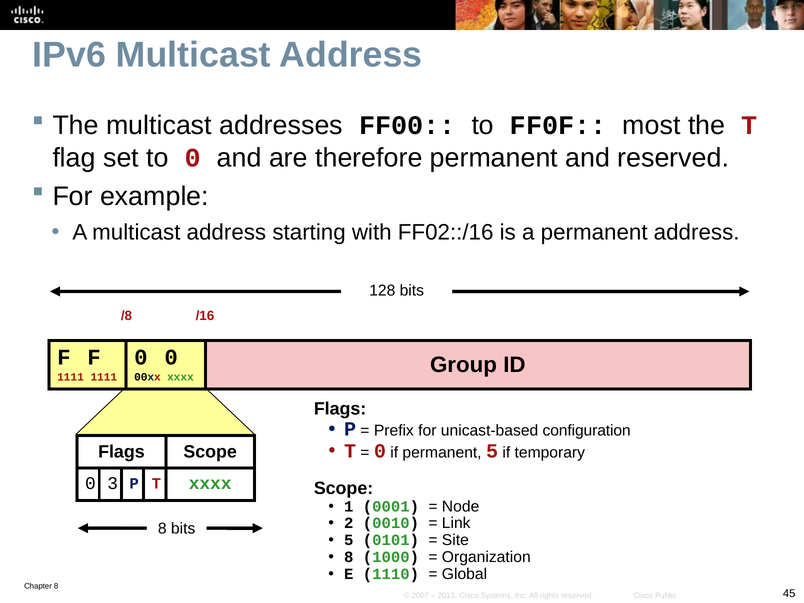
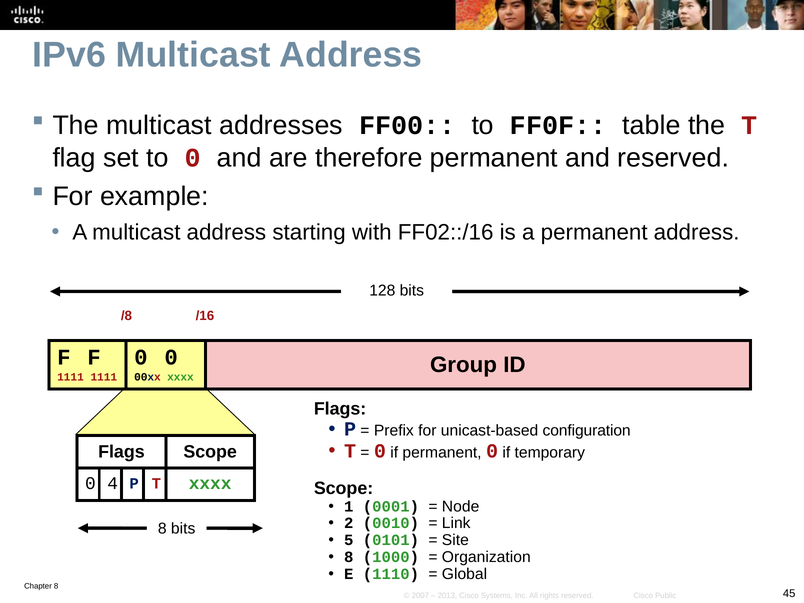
most: most -> table (652, 126)
permanent 5: 5 -> 0 (492, 451)
3: 3 -> 4 (113, 483)
